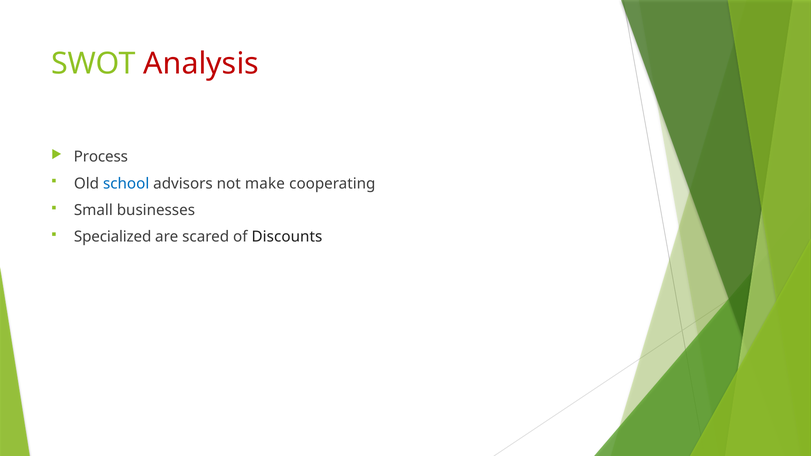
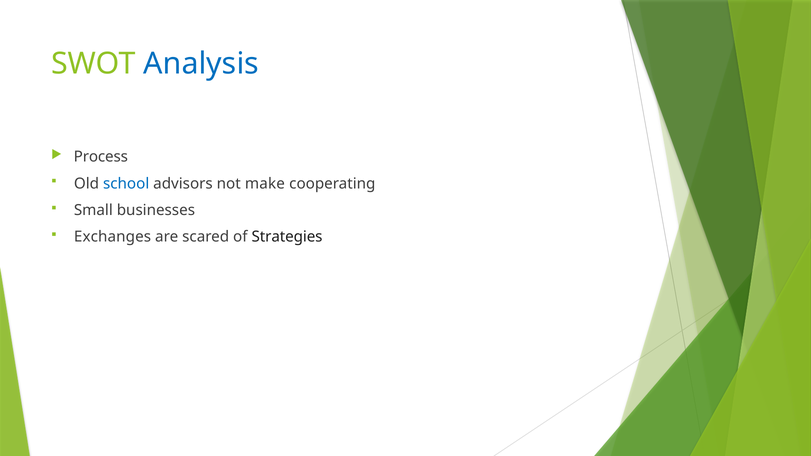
Analysis colour: red -> blue (201, 64)
Specialized: Specialized -> Exchanges (113, 237)
Discounts: Discounts -> Strategies (287, 237)
